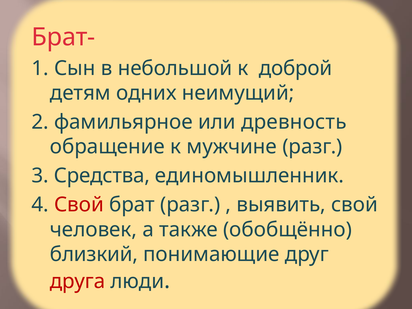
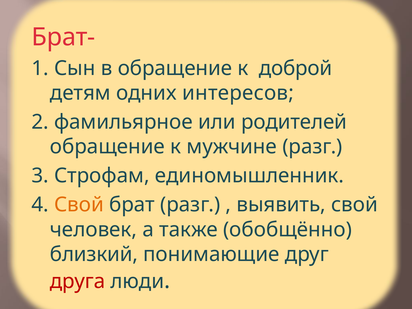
в небольшой: небольшой -> обращение (175, 68)
неимущий: неимущий -> интересов (238, 93)
древность: древность -> родителей (294, 122)
Средства: Средства -> Строфам (102, 176)
Свой colour: red -> orange (79, 205)
